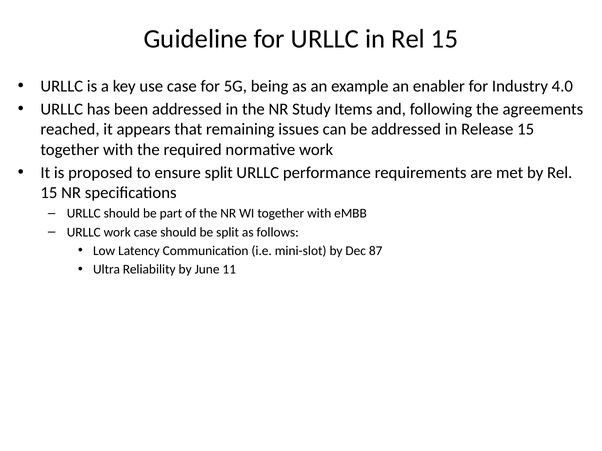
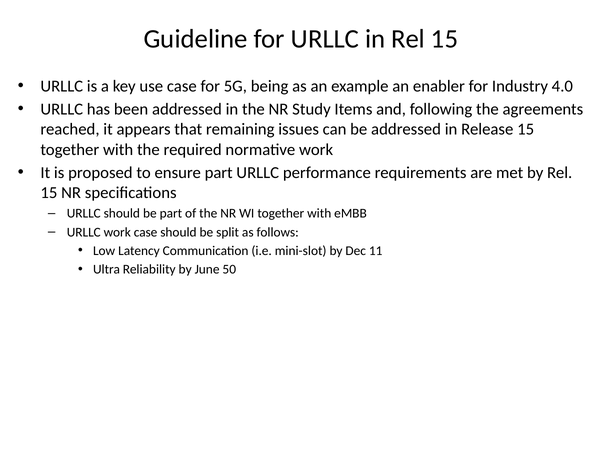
ensure split: split -> part (219, 173)
87: 87 -> 11 (376, 251)
11: 11 -> 50 (229, 270)
